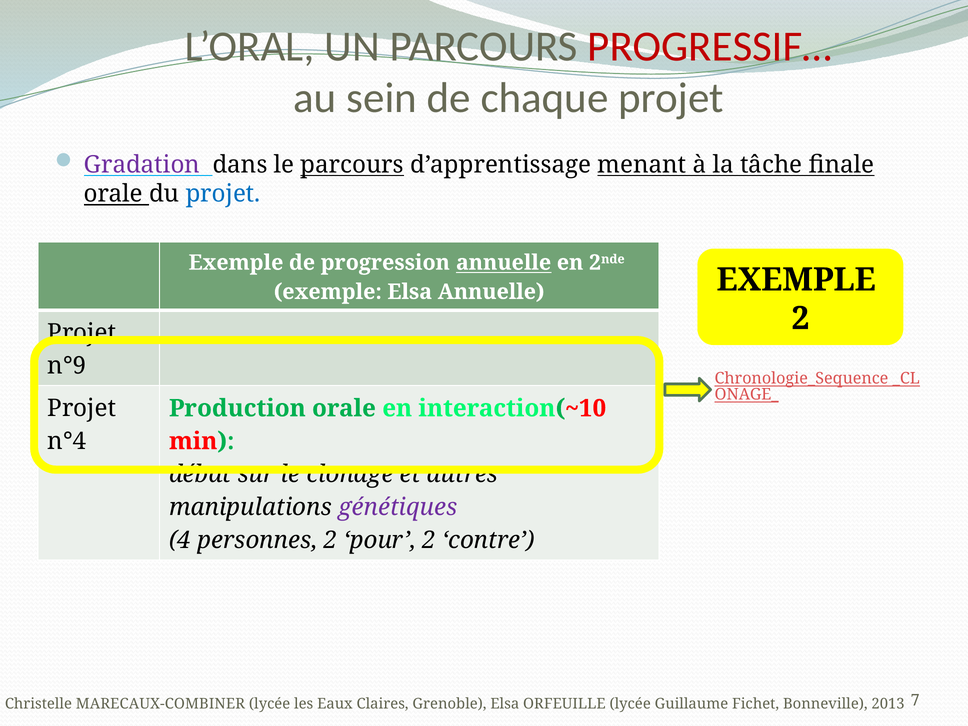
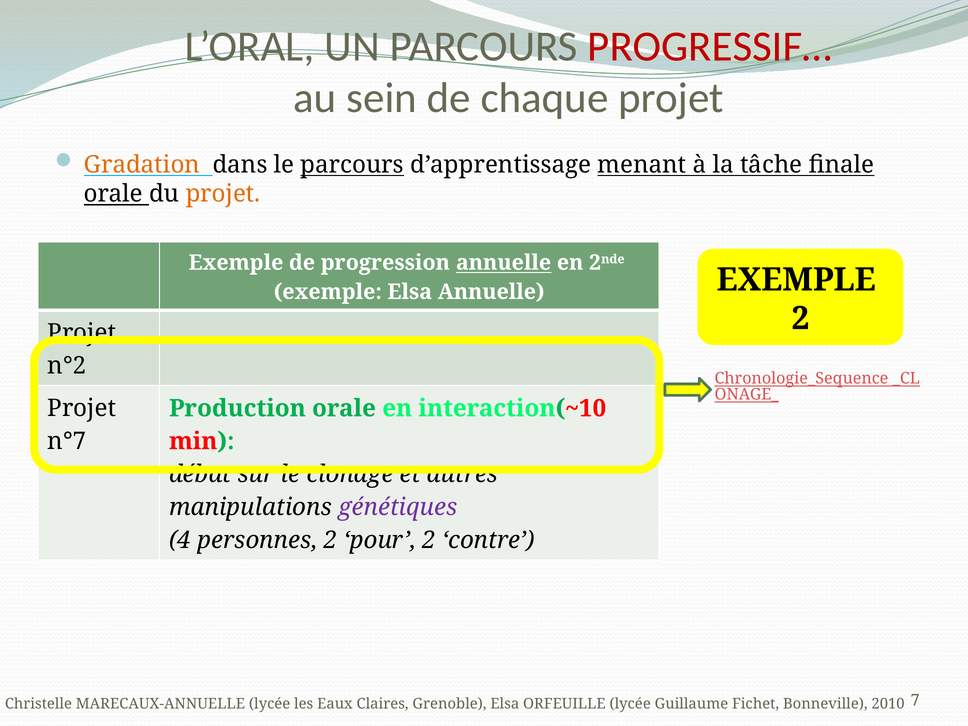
Gradation colour: purple -> orange (142, 165)
projet colour: blue -> orange (223, 194)
n°9: n°9 -> n°2 (67, 366)
n°4: n°4 -> n°7 (67, 441)
MARECAUX-COMBINER: MARECAUX-COMBINER -> MARECAUX-ANNUELLE (160, 704)
2013: 2013 -> 2010 (888, 704)
